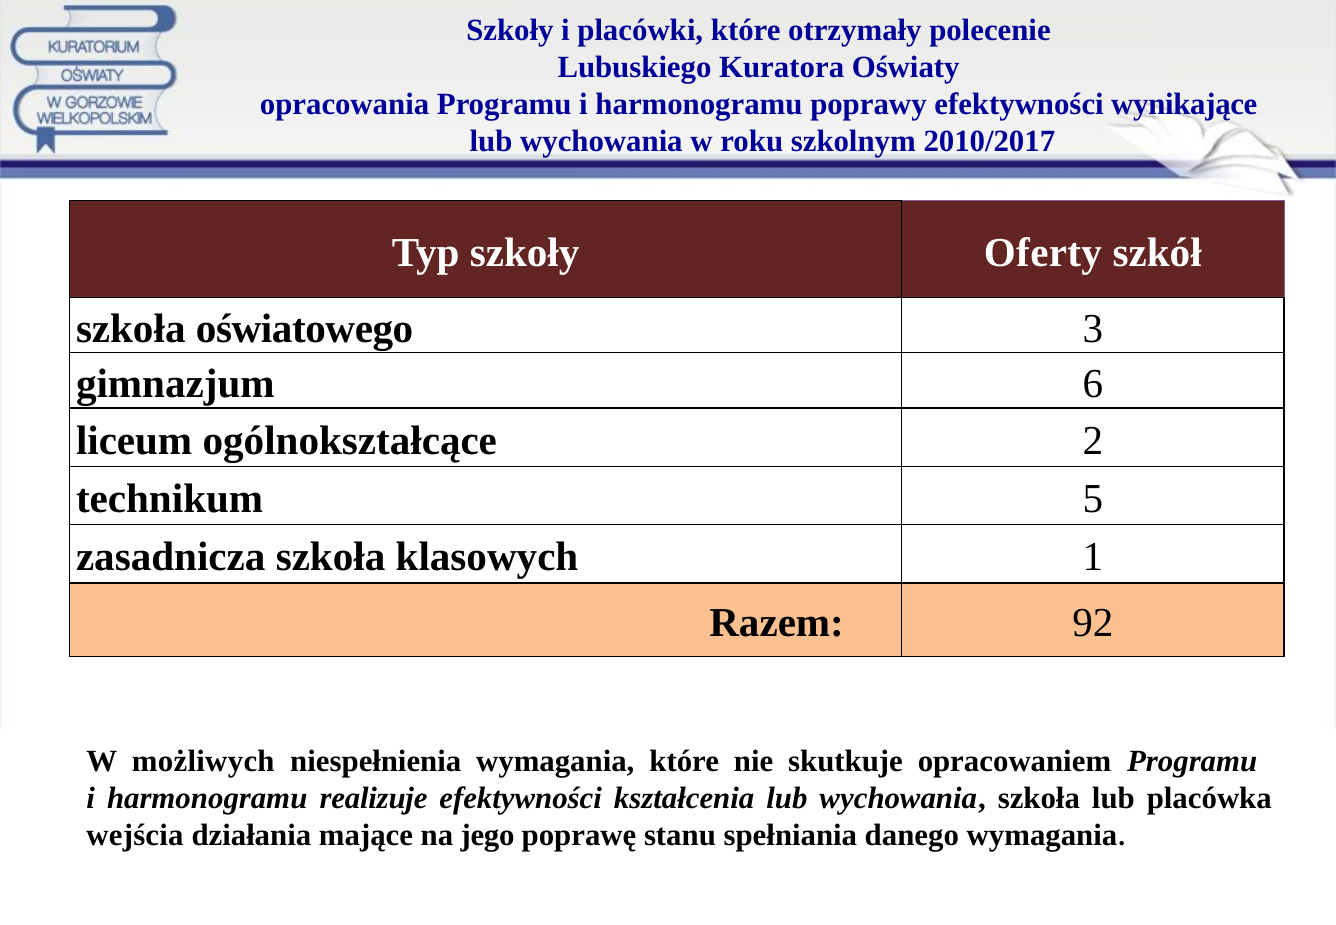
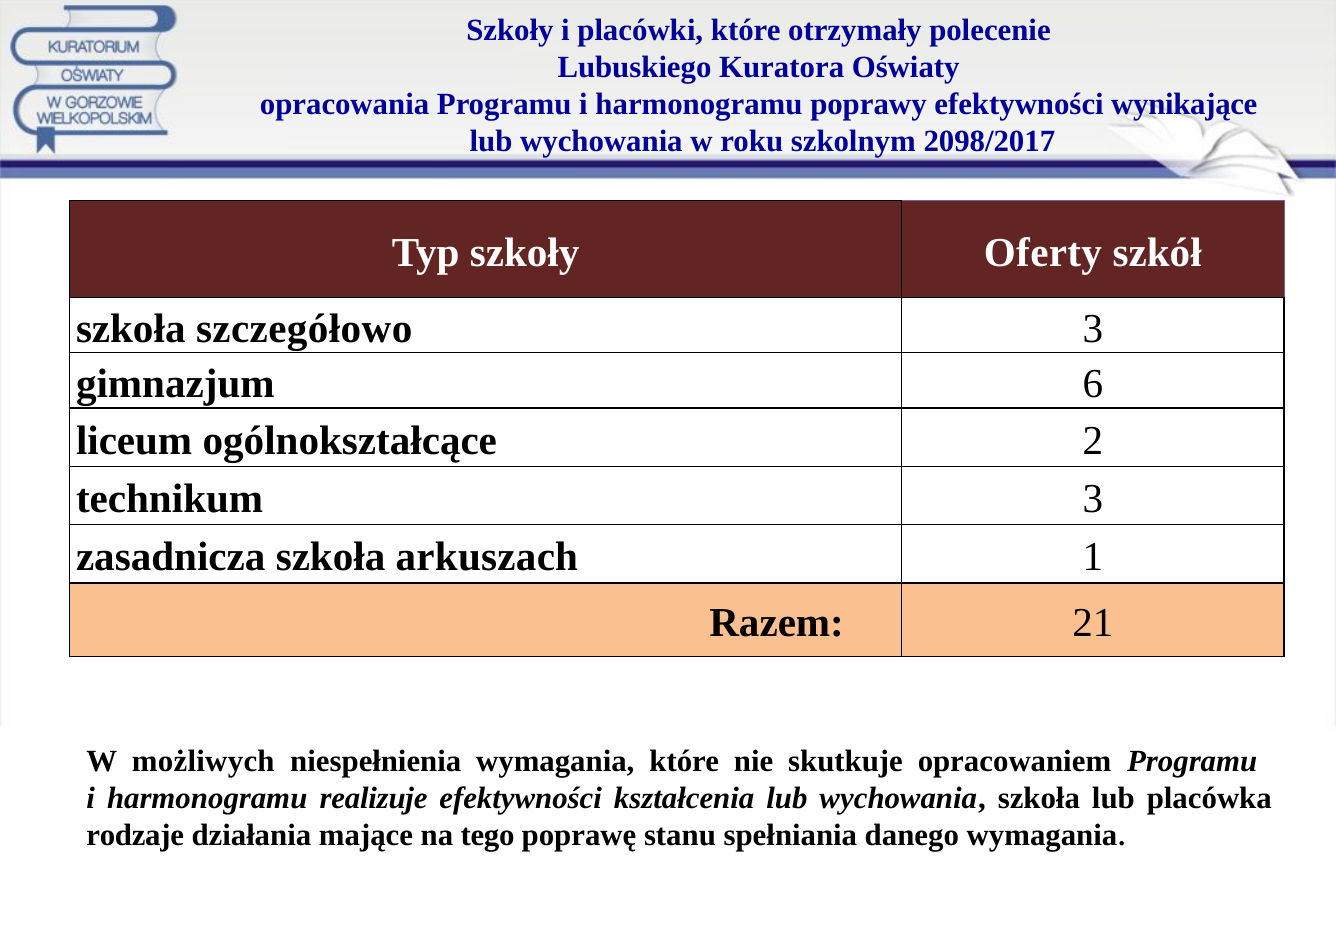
2010/2017: 2010/2017 -> 2098/2017 (989, 141)
oświatowego: oświatowego -> szczegółowo (304, 329)
technikum 5: 5 -> 3 (1093, 499)
klasowych: klasowych -> arkuszach (487, 557)
92: 92 -> 21 (1093, 623)
wejścia: wejścia -> rodzaje (135, 835)
jego: jego -> tego (488, 835)
